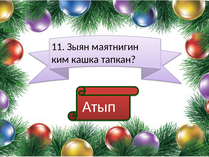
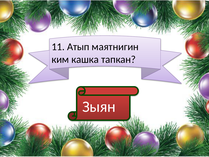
Зыян: Зыян -> Атып (78, 47)
Атып: Атып -> Зыян (99, 107)
